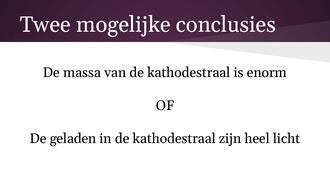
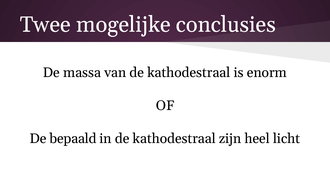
geladen: geladen -> bepaald (73, 138)
